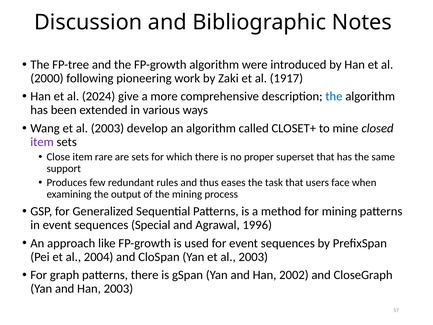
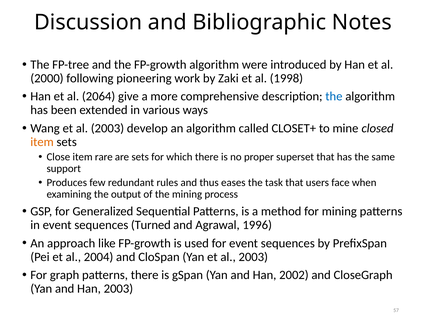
1917: 1917 -> 1998 (286, 78)
2024: 2024 -> 2064 (99, 96)
item colour: purple -> orange (42, 142)
Special: Special -> Turned (151, 225)
